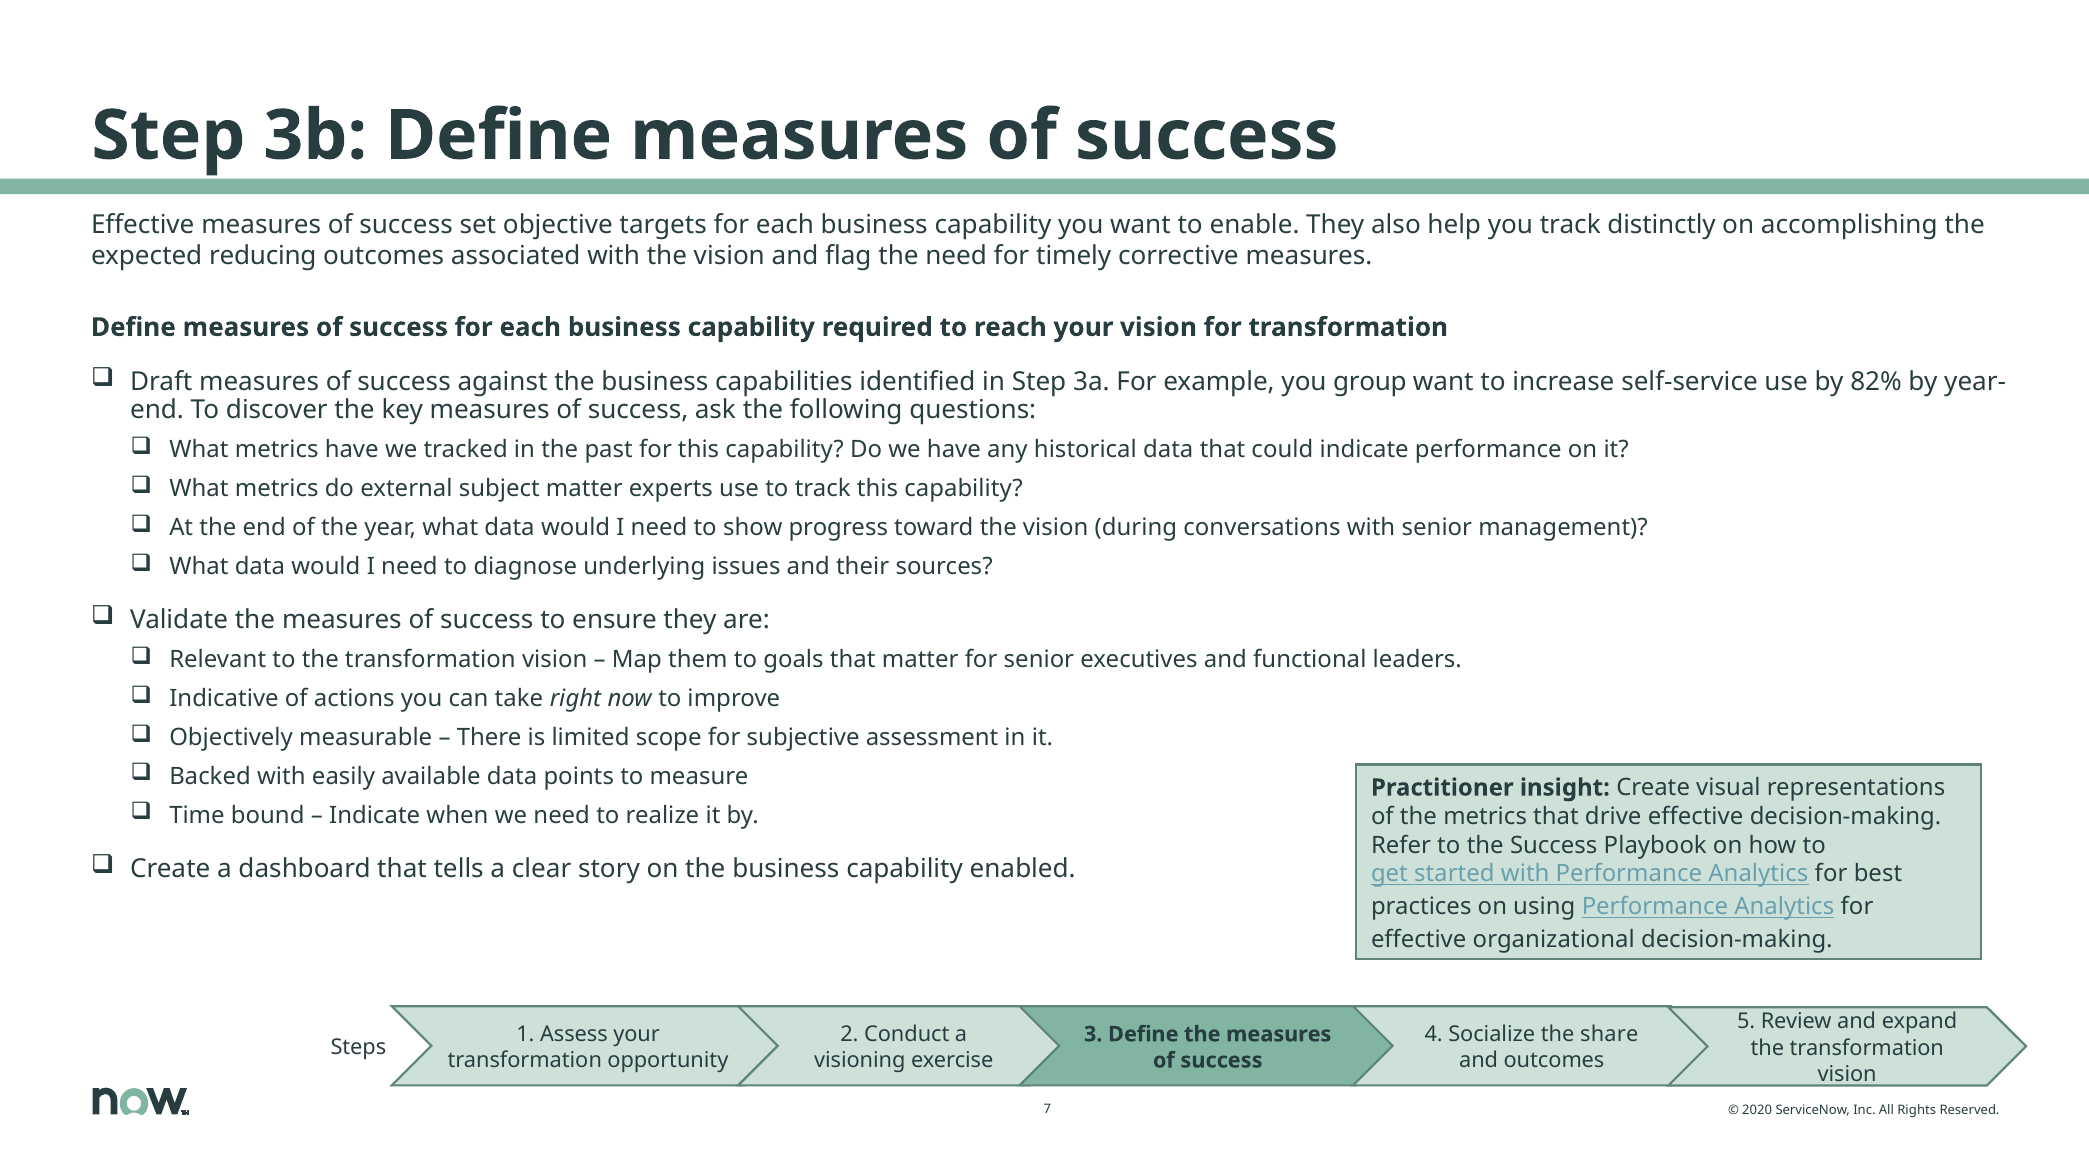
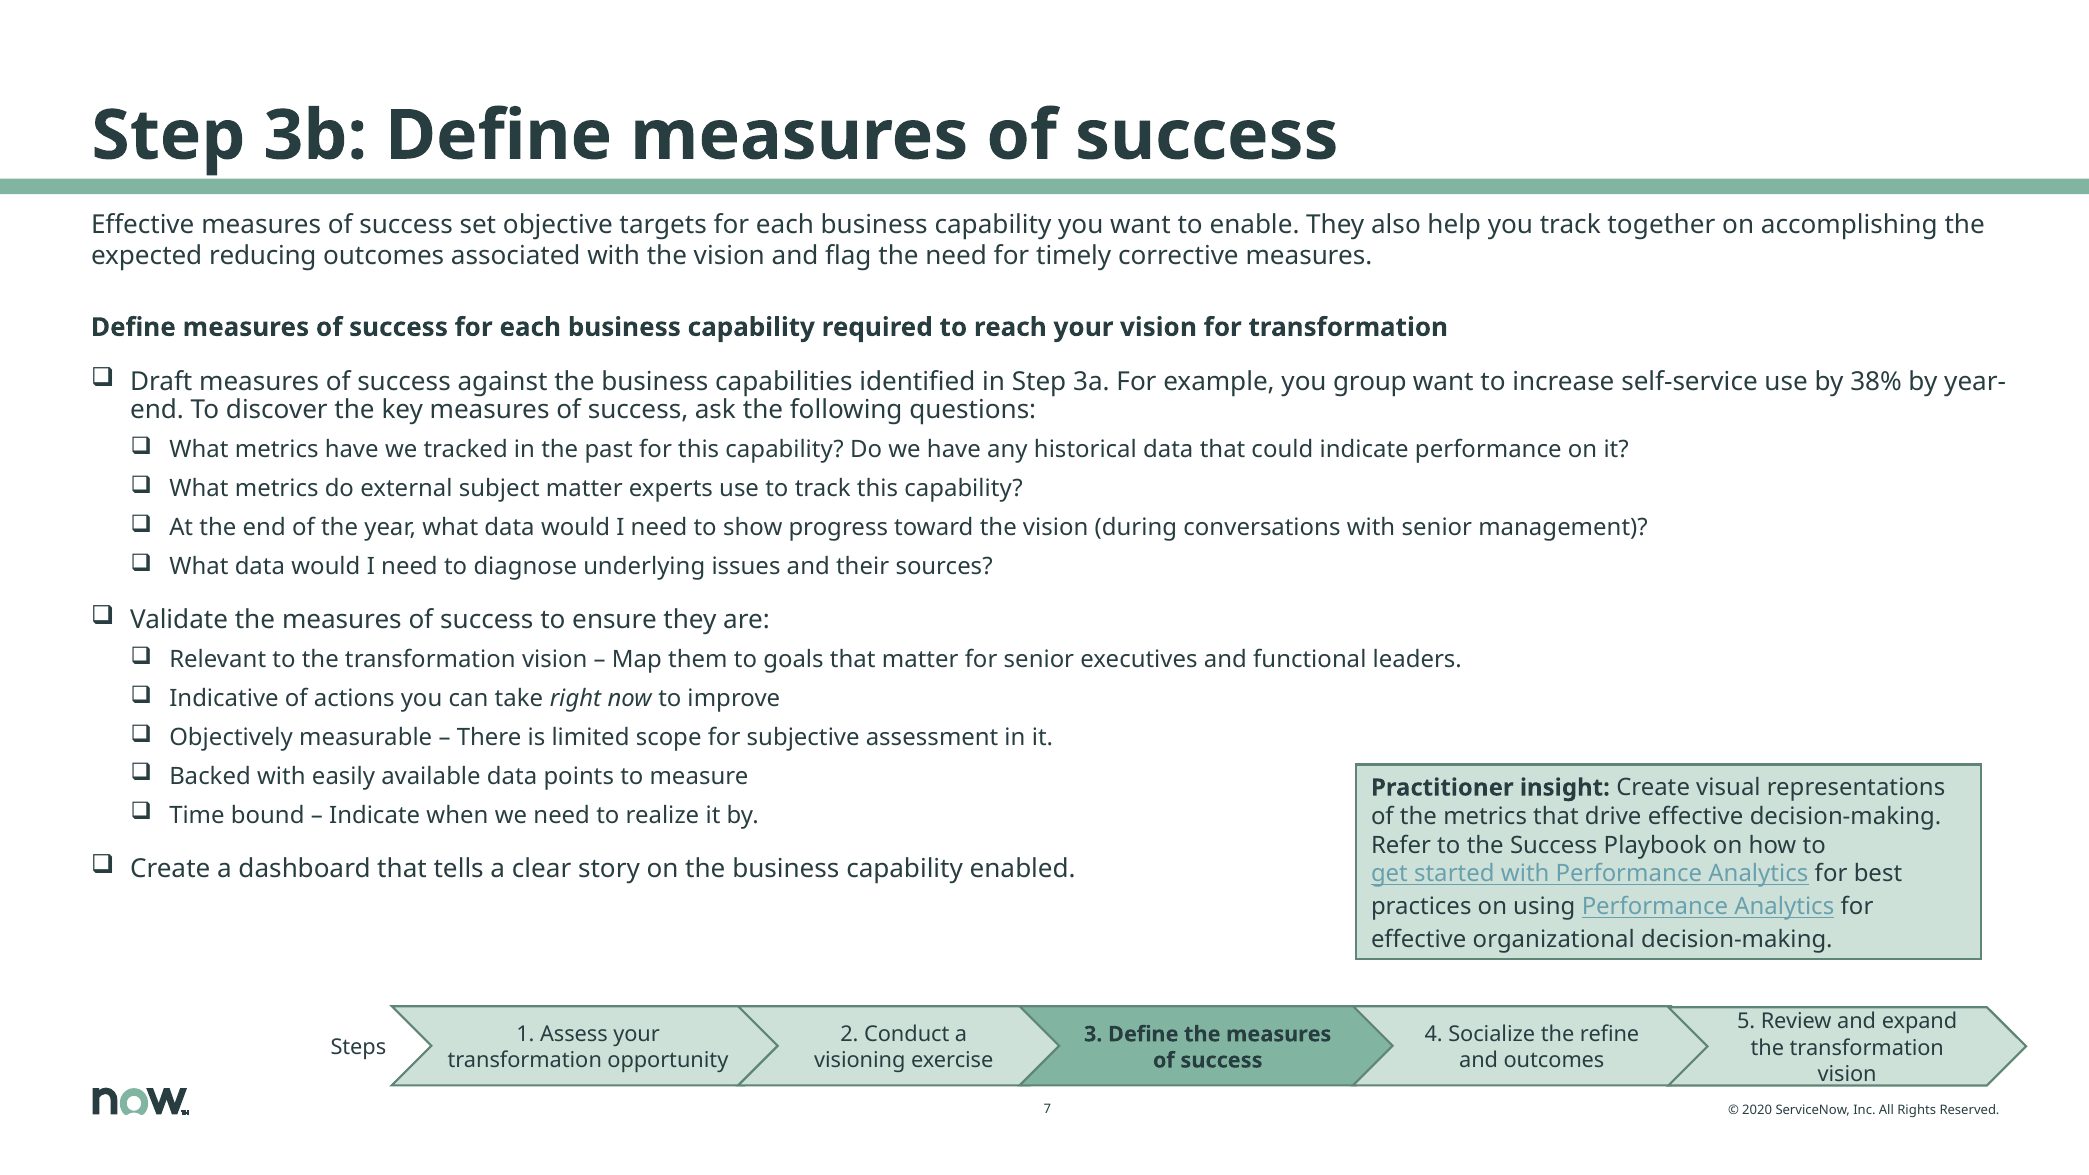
distinctly: distinctly -> together (1661, 225)
82%: 82% -> 38% (1876, 382)
share: share -> refine (1609, 1035)
